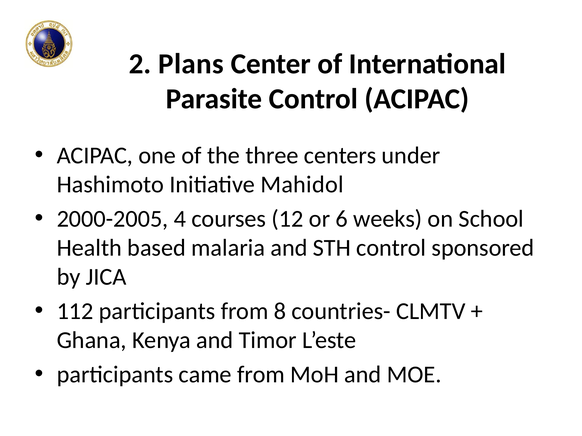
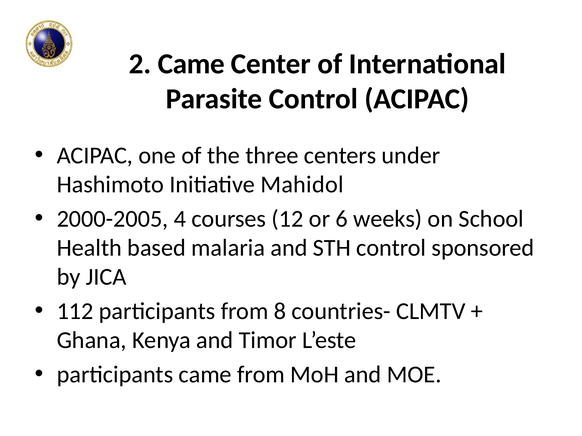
2 Plans: Plans -> Came (191, 64)
